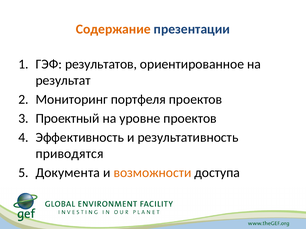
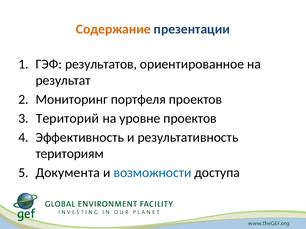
Проектный: Проектный -> Територий (67, 119)
приводятся: приводятся -> териториям (70, 154)
возможности colour: orange -> blue (152, 173)
